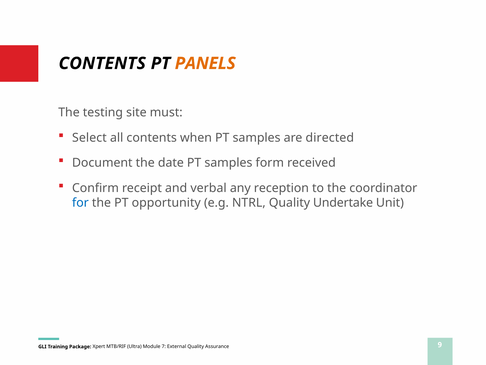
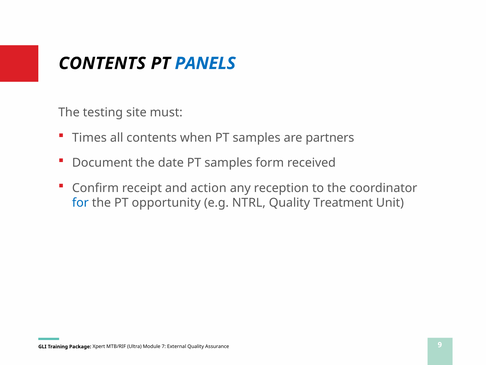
PANELS colour: orange -> blue (205, 64)
Select: Select -> Times (89, 138)
directed: directed -> partners (330, 138)
verbal: verbal -> action (209, 188)
Undertake: Undertake -> Treatment (343, 203)
